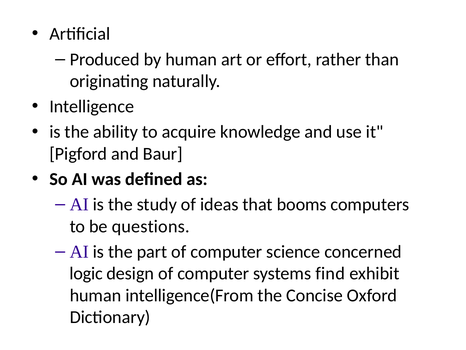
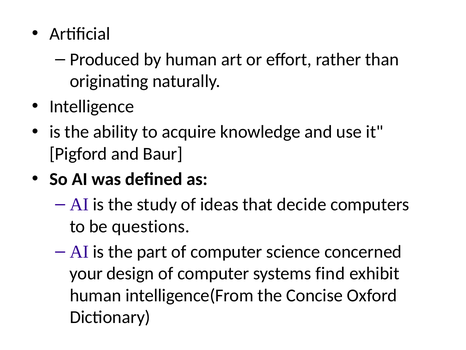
booms: booms -> decide (302, 204)
logic: logic -> your (86, 273)
